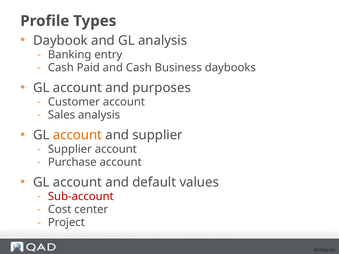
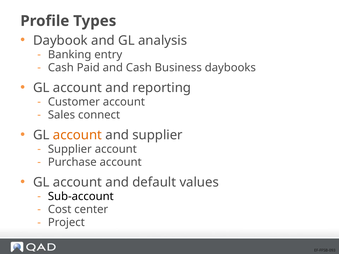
purposes: purposes -> reporting (162, 88)
Sales analysis: analysis -> connect (99, 115)
Sub-account colour: red -> black (81, 197)
